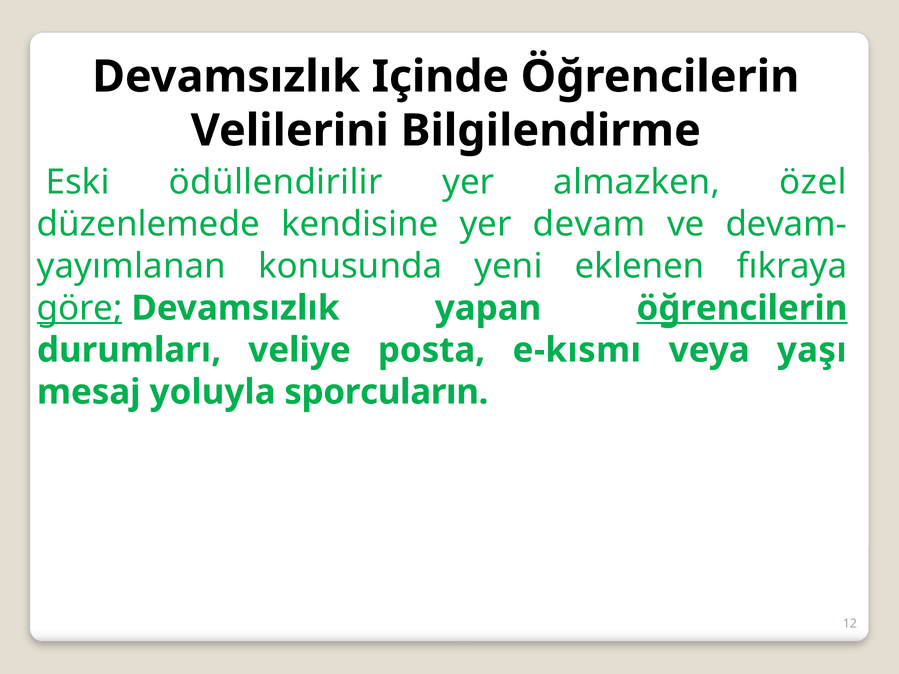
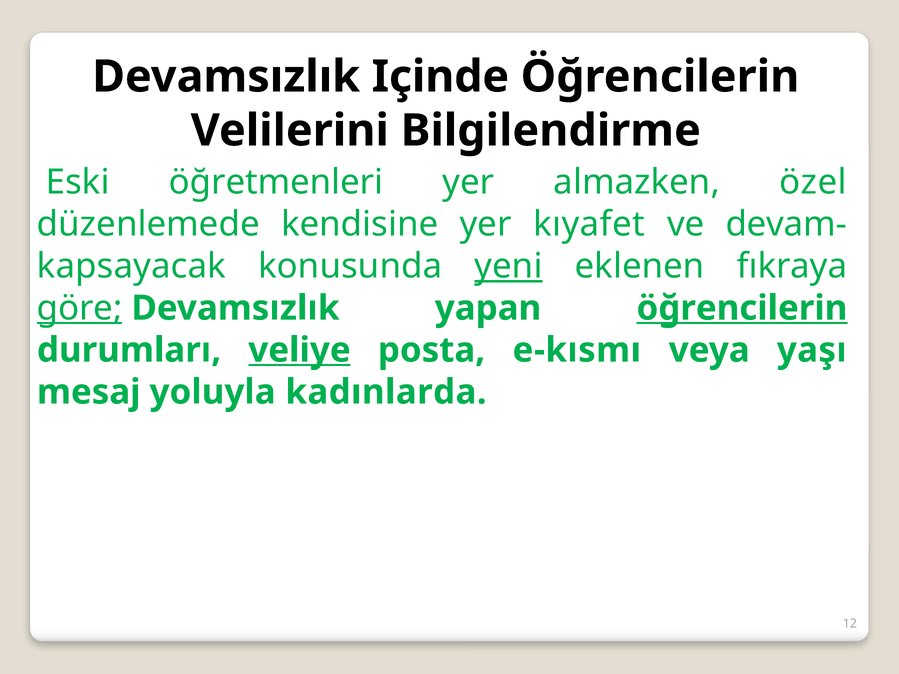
ödüllendirilir: ödüllendirilir -> öğretmenleri (276, 182)
devam: devam -> kıyafet (589, 224)
yayımlanan: yayımlanan -> kapsayacak (131, 266)
yeni underline: none -> present (508, 266)
veliye underline: none -> present (300, 350)
sporcuların: sporcuların -> kadınlarda (386, 392)
